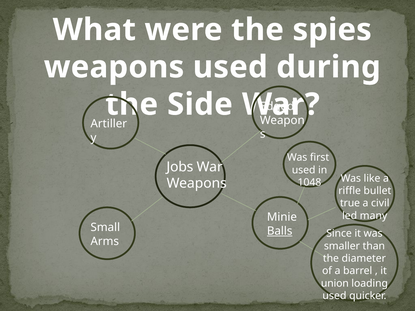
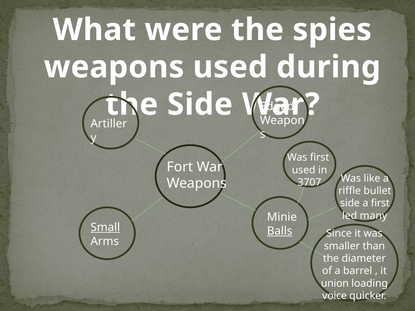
Jobs: Jobs -> Fort (180, 167)
1048: 1048 -> 3707 (309, 183)
true: true -> side (350, 203)
a civil: civil -> first (380, 203)
Small underline: none -> present (105, 228)
used: used -> voice (335, 296)
